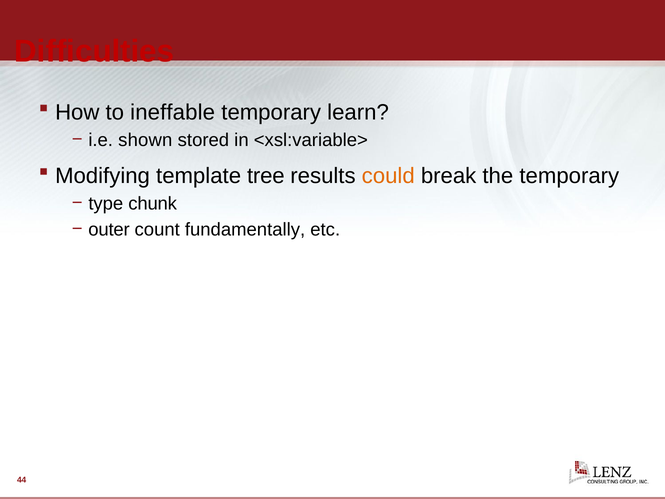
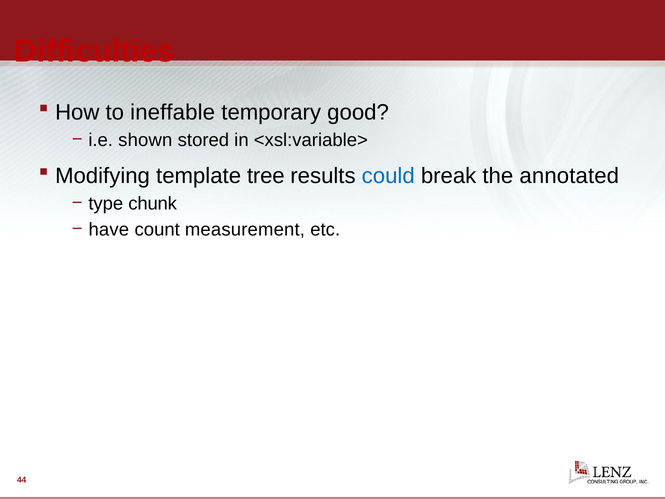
learn: learn -> good (358, 112)
could colour: orange -> blue (388, 176)
the temporary: temporary -> annotated (569, 176)
outer: outer -> have (109, 230)
fundamentally: fundamentally -> measurement (245, 230)
